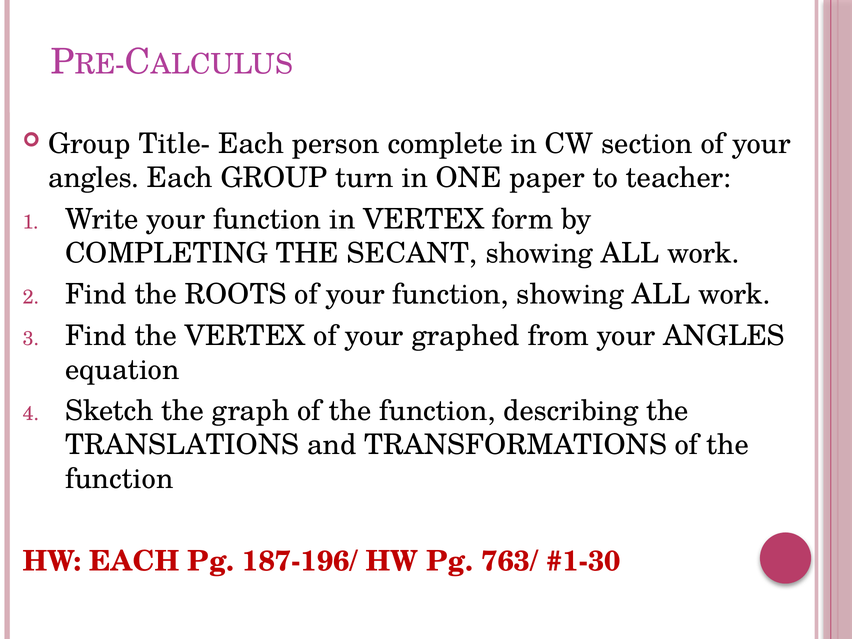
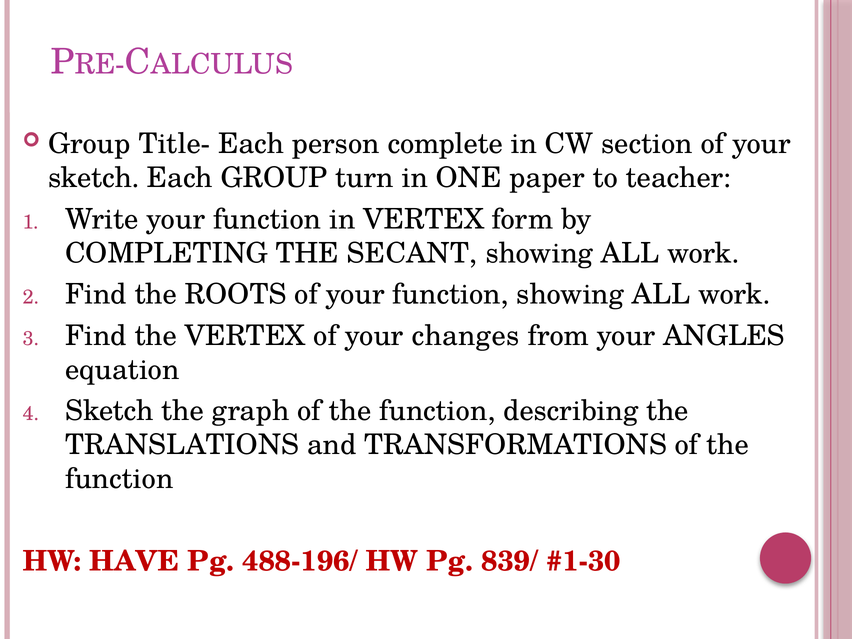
angles: angles -> sketch (94, 178)
graphed: graphed -> changes (465, 336)
HW EACH: EACH -> HAVE (134, 561)
187-196/: 187-196/ -> 488-196/ (300, 561)
763/: 763/ -> 839/ (510, 561)
